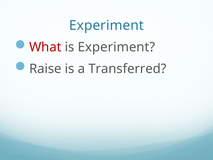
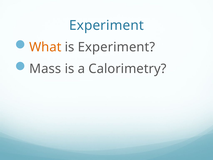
What colour: red -> orange (45, 47)
Raise: Raise -> Mass (45, 69)
Transferred: Transferred -> Calorimetry (127, 69)
